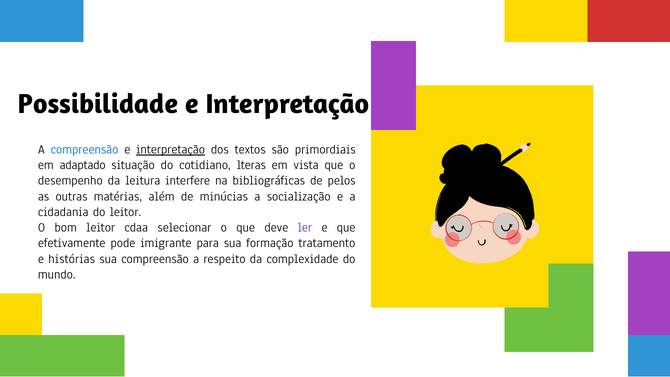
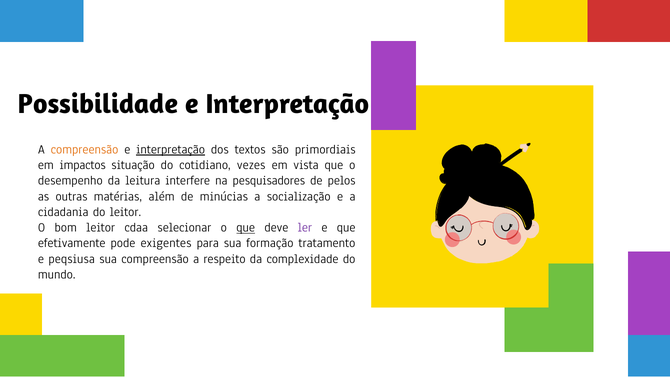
compreensão colour: blue -> orange (85, 149)
adaptado: adaptado -> impactos (83, 165)
lteras: lteras -> vezes (251, 165)
bibliográficas: bibliográficas -> pesquisadores (269, 181)
que underline: none -> present (246, 227)
imigrante: imigrante -> exigentes (166, 243)
histórias: histórias -> peqsiusa (72, 259)
